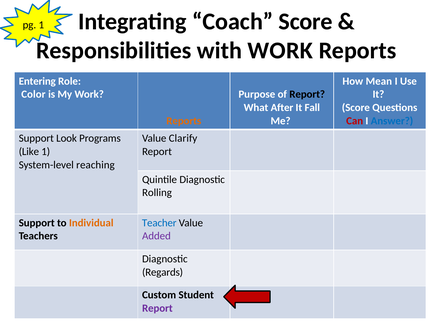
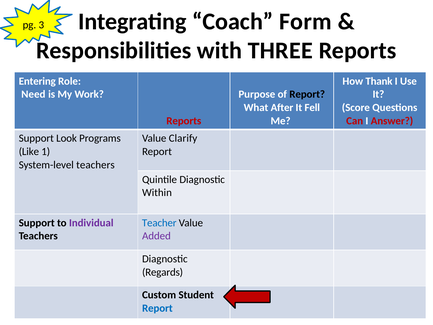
Coach Score: Score -> Form (305, 22)
pg 1: 1 -> 3 (41, 25)
with WORK: WORK -> THREE (280, 50)
Mean: Mean -> Thank (379, 81)
Color: Color -> Need (33, 94)
Fall: Fall -> Fell (312, 108)
Reports colour: orange -> red (184, 121)
Answer colour: blue -> red (392, 121)
System-level reaching: reaching -> teachers (95, 165)
Rolling: Rolling -> Within (157, 193)
Individual colour: orange -> purple (91, 223)
Report colour: purple -> blue (157, 308)
